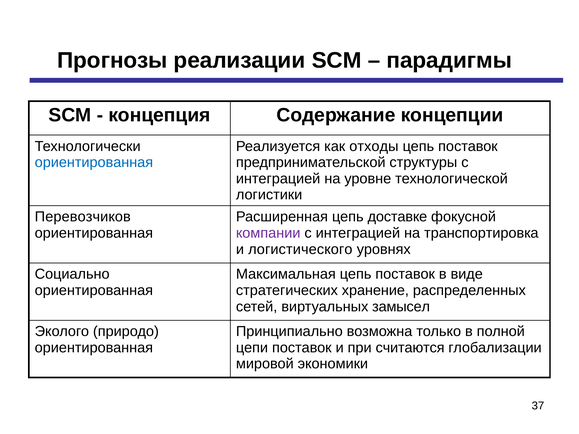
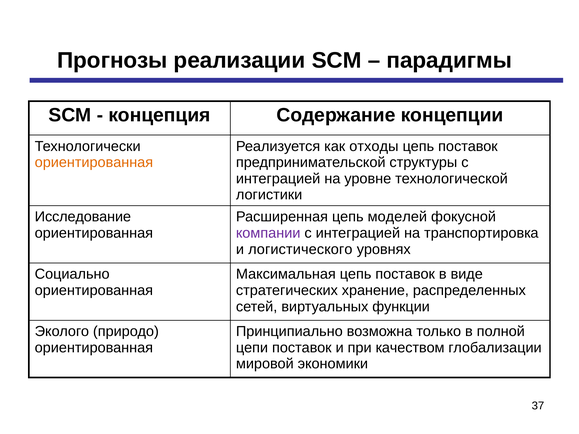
ориентированная colour: blue -> orange (94, 163)
Перевозчиков: Перевозчиков -> Исследование (83, 217)
доставке: доставке -> моделей (397, 217)
замысел: замысел -> функции (401, 307)
считаются: считаются -> качеством (410, 348)
